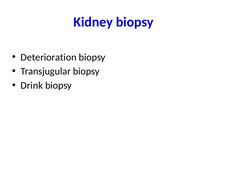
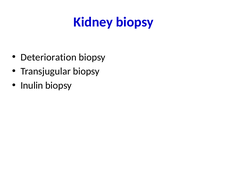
Drink: Drink -> Inulin (32, 86)
